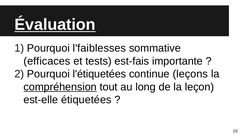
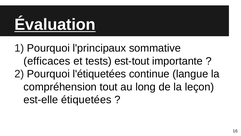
l'faiblesses: l'faiblesses -> l'principaux (99, 48)
est-fais: est-fais -> est-tout (132, 61)
leçons: leçons -> langue (190, 74)
compréhension underline: present -> none (60, 87)
